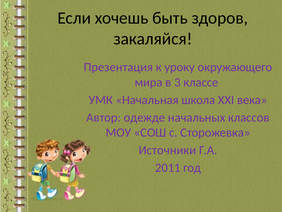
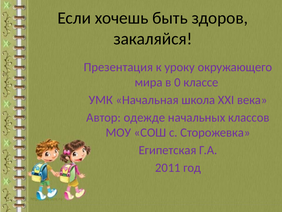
3: 3 -> 0 (177, 82)
Источники: Источники -> Египетская (168, 150)
